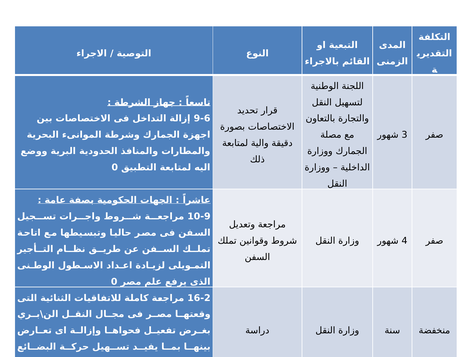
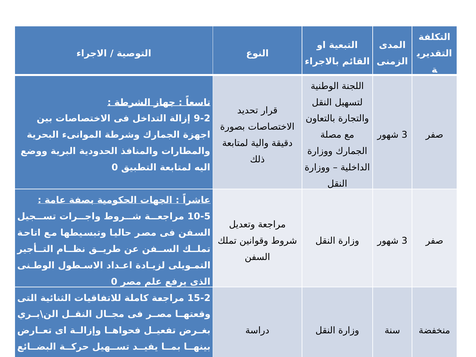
9-6: 9-6 -> 9-2 (202, 119)
10-9: 10-9 -> 10-5 (199, 216)
4: 4 -> 3 (404, 241)
16-2: 16-2 -> 15-2 (199, 298)
